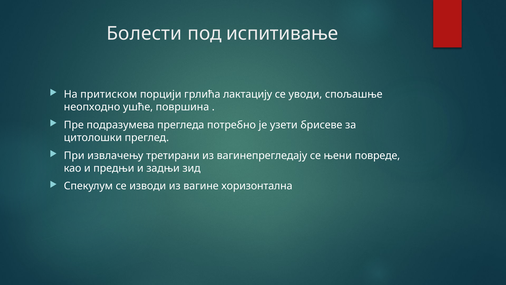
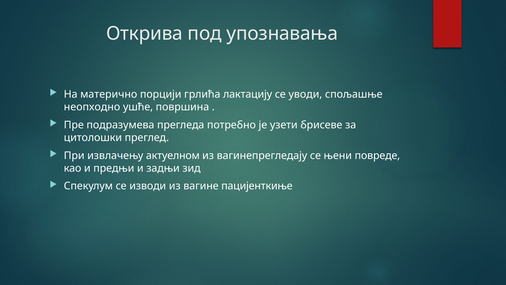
Болести: Болести -> Открива (144, 33)
испитивање: испитивање -> упознавања (282, 33)
притиском: притиском -> матерично (109, 94)
третирани: третирани -> актуелном (173, 155)
хоризонтална: хоризонтална -> пацијенткиње (257, 186)
